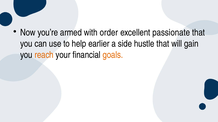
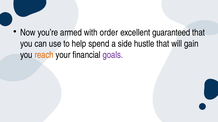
passionate: passionate -> guaranteed (171, 33)
earlier: earlier -> spend (99, 44)
goals colour: orange -> purple (113, 55)
